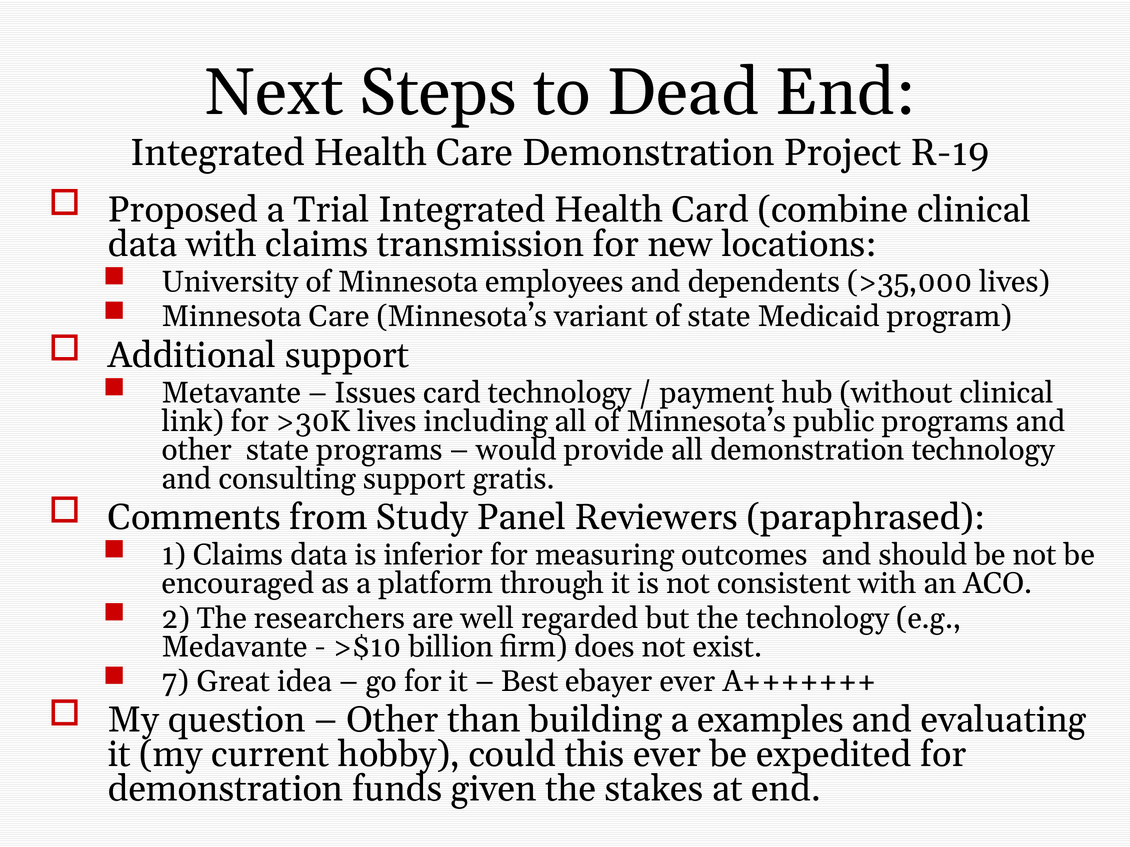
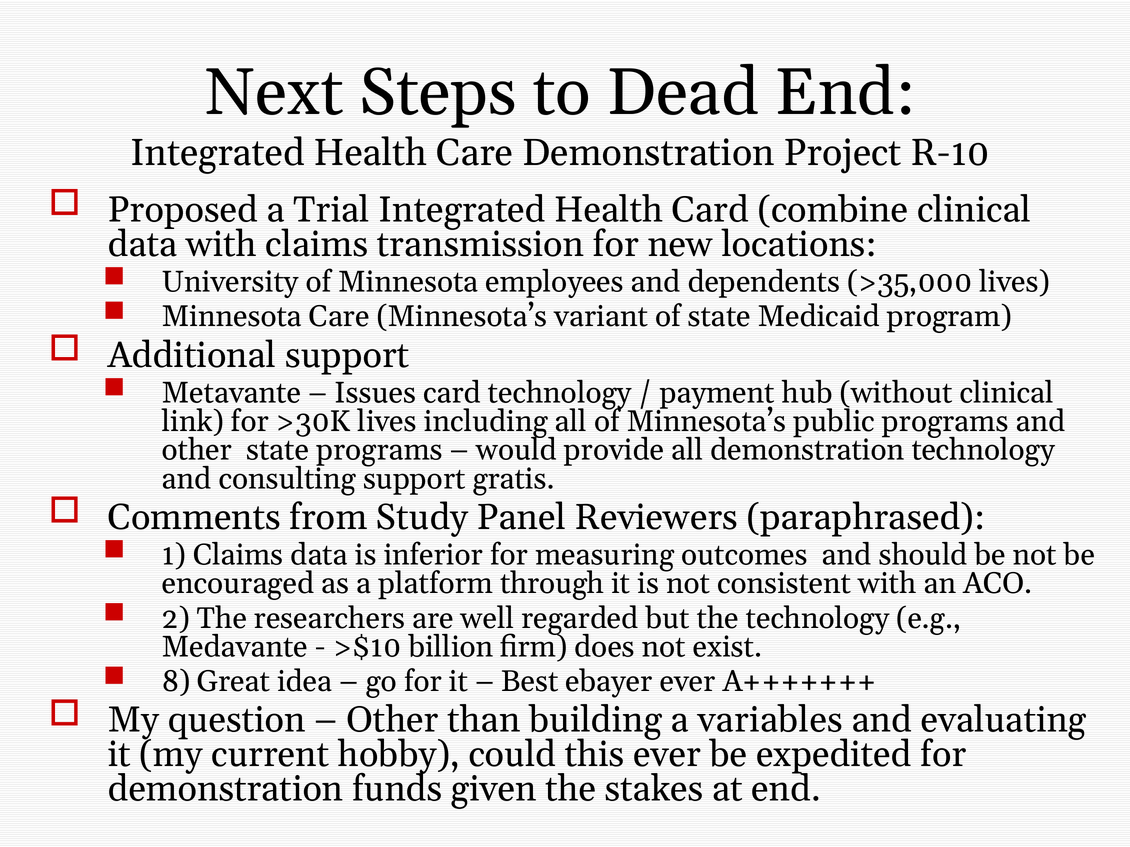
R-19: R-19 -> R-10 (950, 153)
7: 7 -> 8 (176, 682)
examples: examples -> variables (770, 720)
